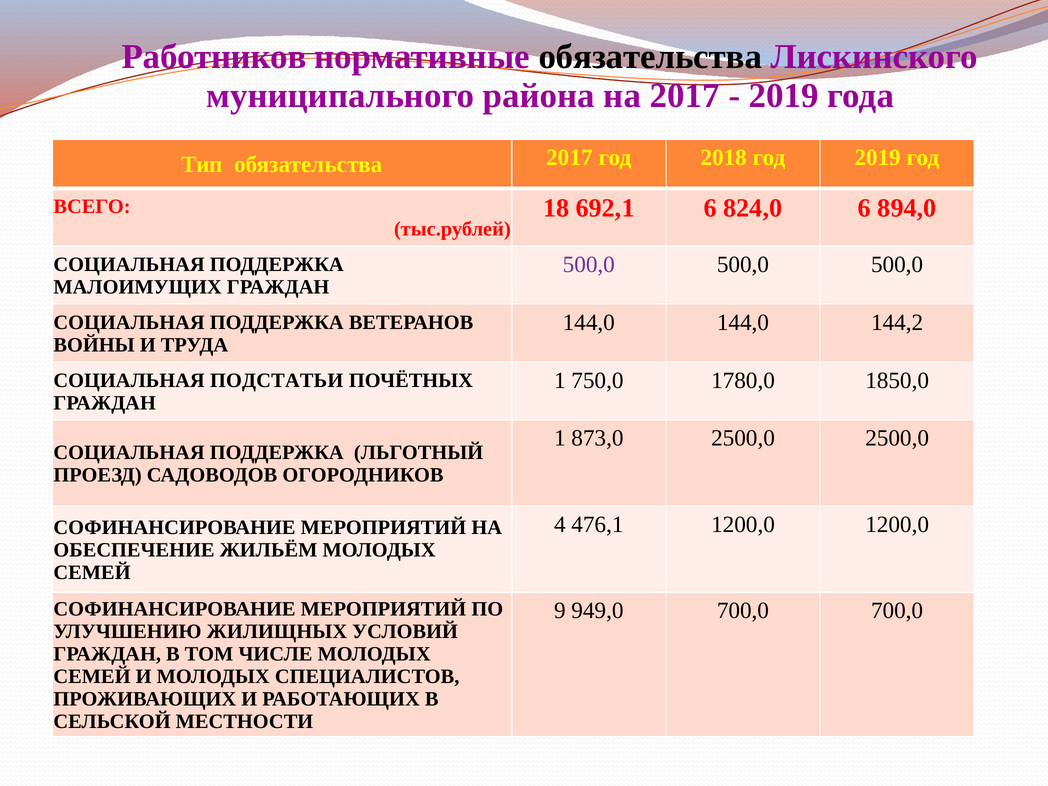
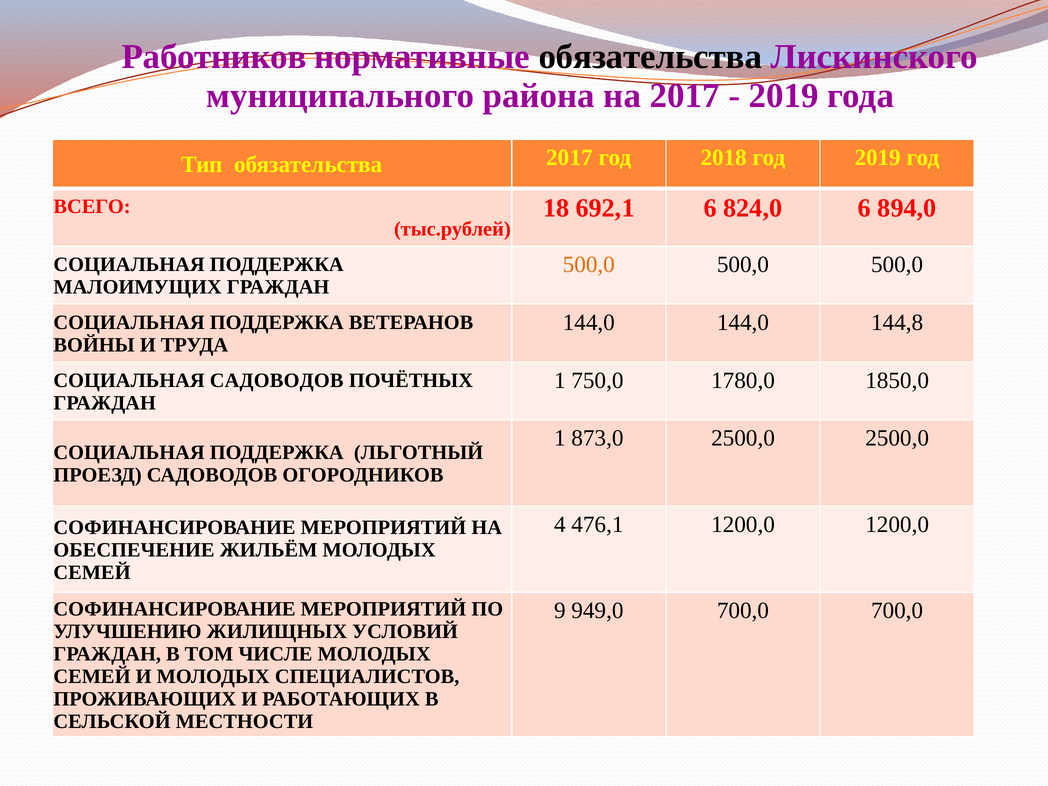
500,0 colour: purple -> orange (589, 265)
144,2: 144,2 -> 144,8 (897, 322)
СОЦИАЛЬНАЯ ПОДСТАТЬИ: ПОДСТАТЬИ -> САДОВОДОВ (277, 380)
